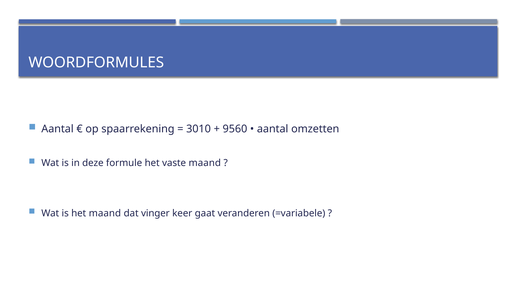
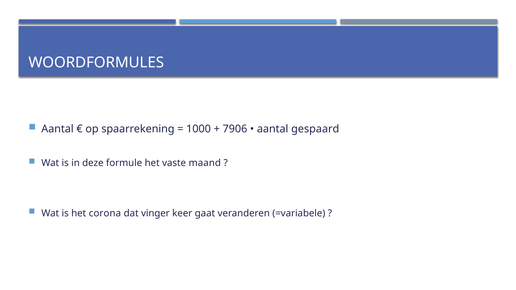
3010: 3010 -> 1000 (199, 129)
9560: 9560 -> 7906 (235, 129)
omzetten: omzetten -> gespaard (315, 129)
het maand: maand -> corona (105, 213)
